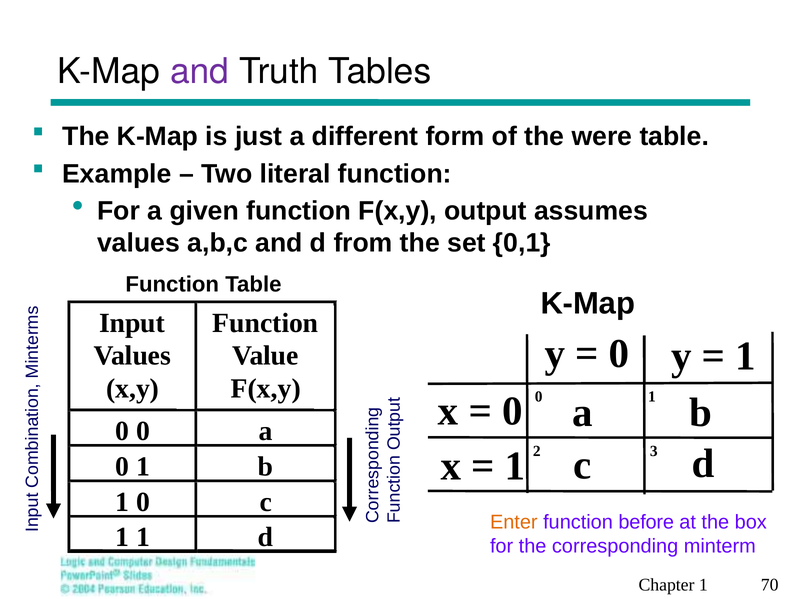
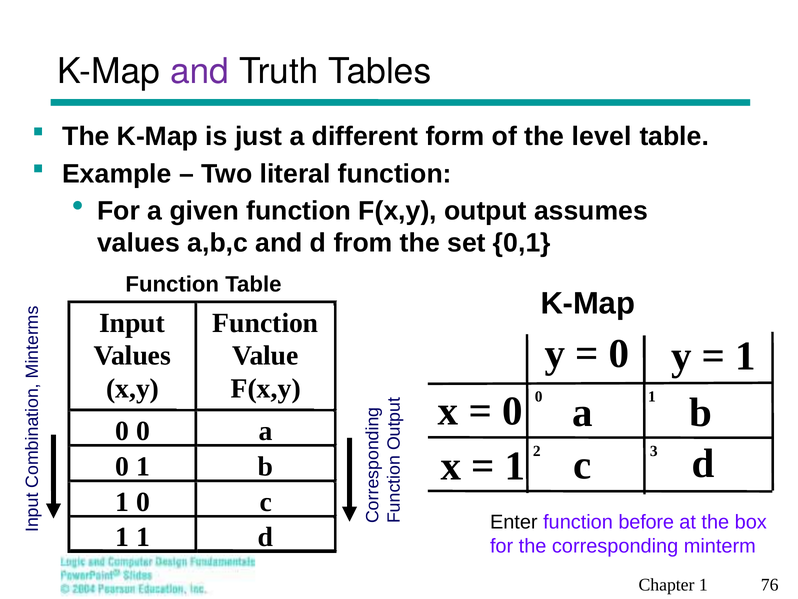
were: were -> level (602, 137)
Enter colour: orange -> black (514, 522)
70: 70 -> 76 (770, 584)
